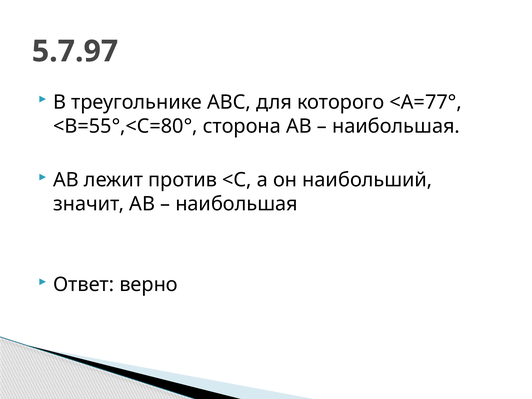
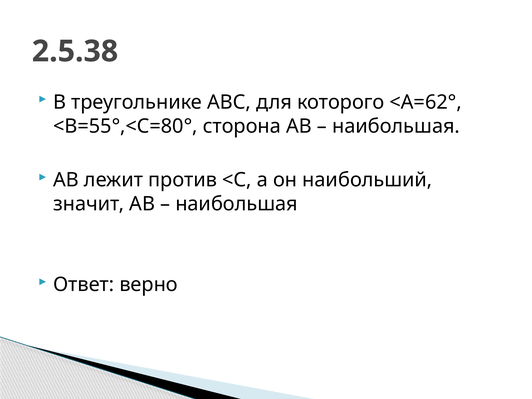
5.7.97: 5.7.97 -> 2.5.38 (75, 51)
<A=77°: <A=77° -> <A=62° (426, 102)
